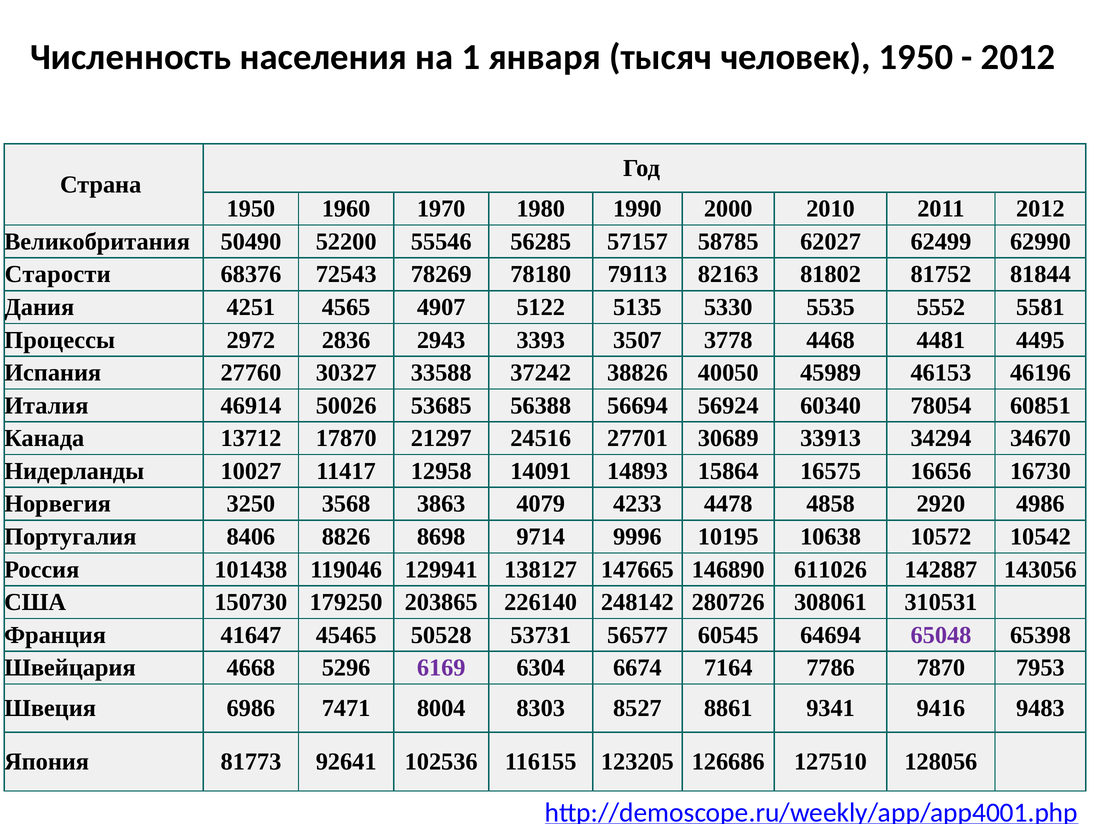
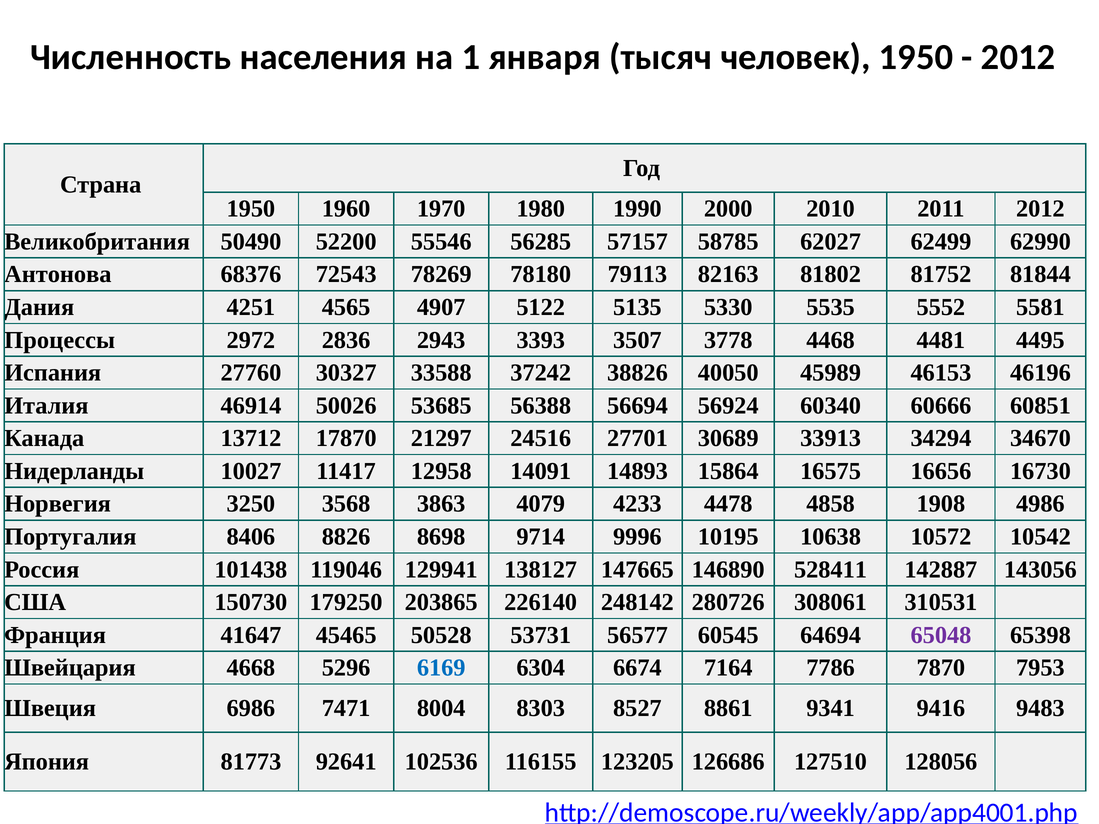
Старости: Старости -> Антонова (58, 274)
78054: 78054 -> 60666 (941, 406)
2920: 2920 -> 1908 (941, 504)
611026: 611026 -> 528411 (831, 570)
6169 colour: purple -> blue (441, 668)
